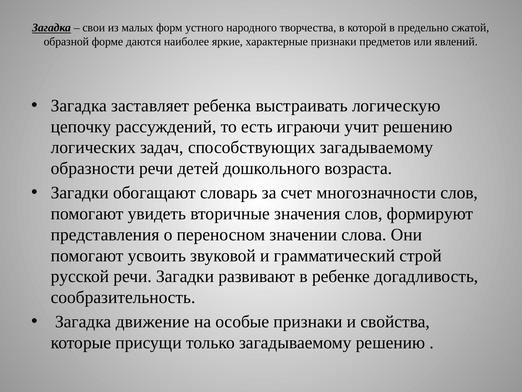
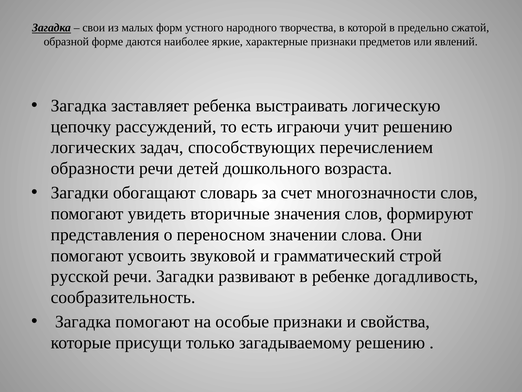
способствующих загадываемому: загадываемому -> перечислением (376, 147)
Загадка движение: движение -> помогают (153, 321)
